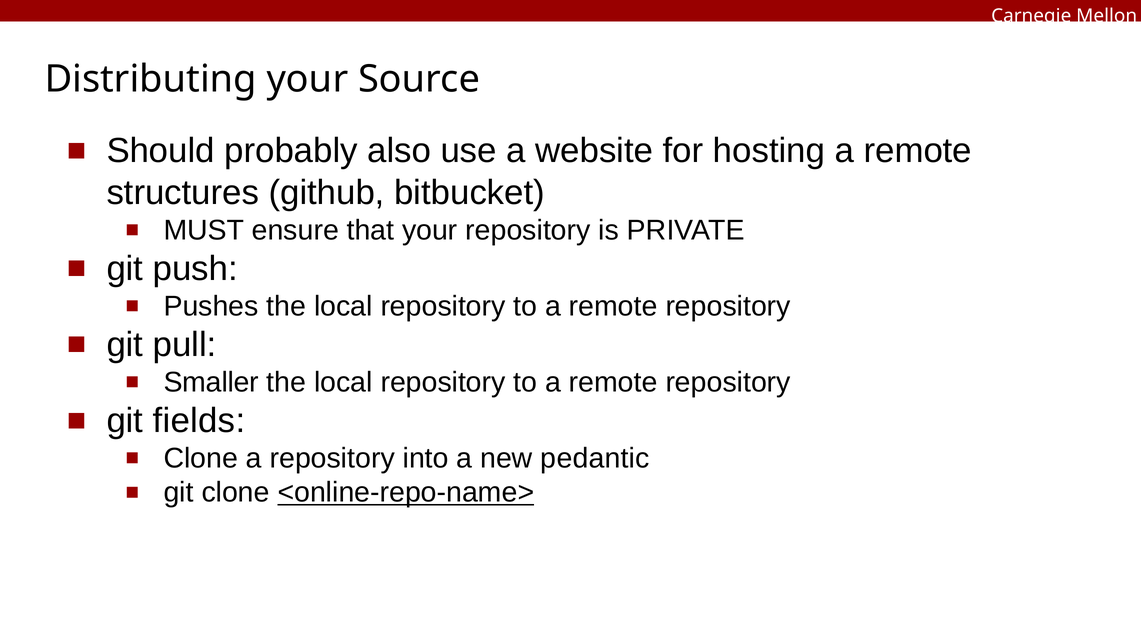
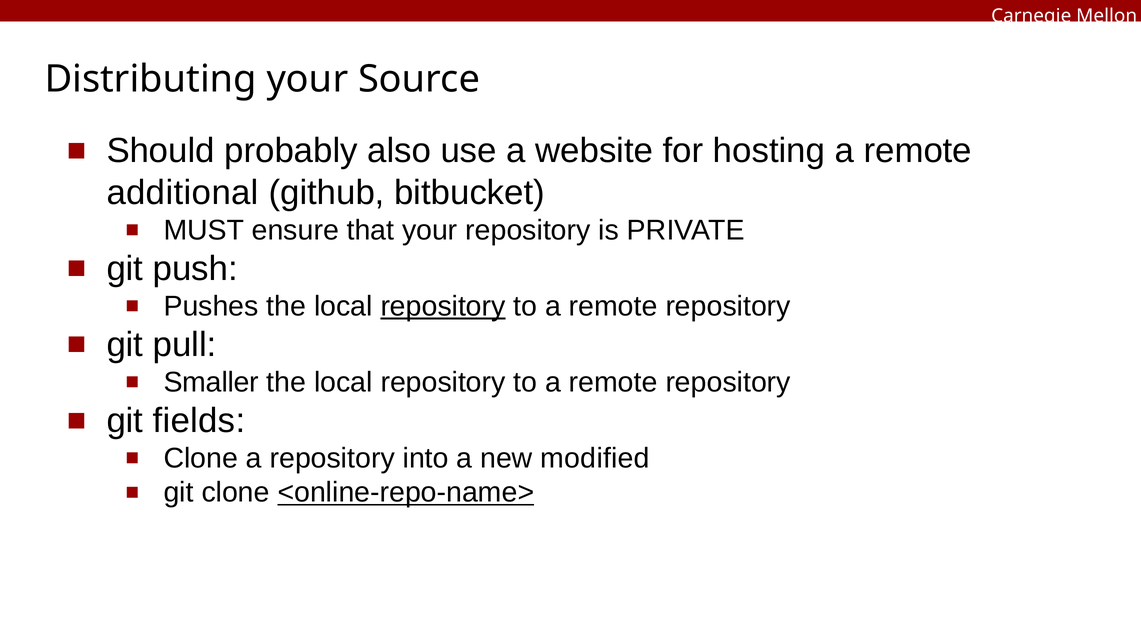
structures: structures -> additional (183, 193)
repository underline: none -> present (443, 306)
pedantic: pedantic -> modified (595, 458)
